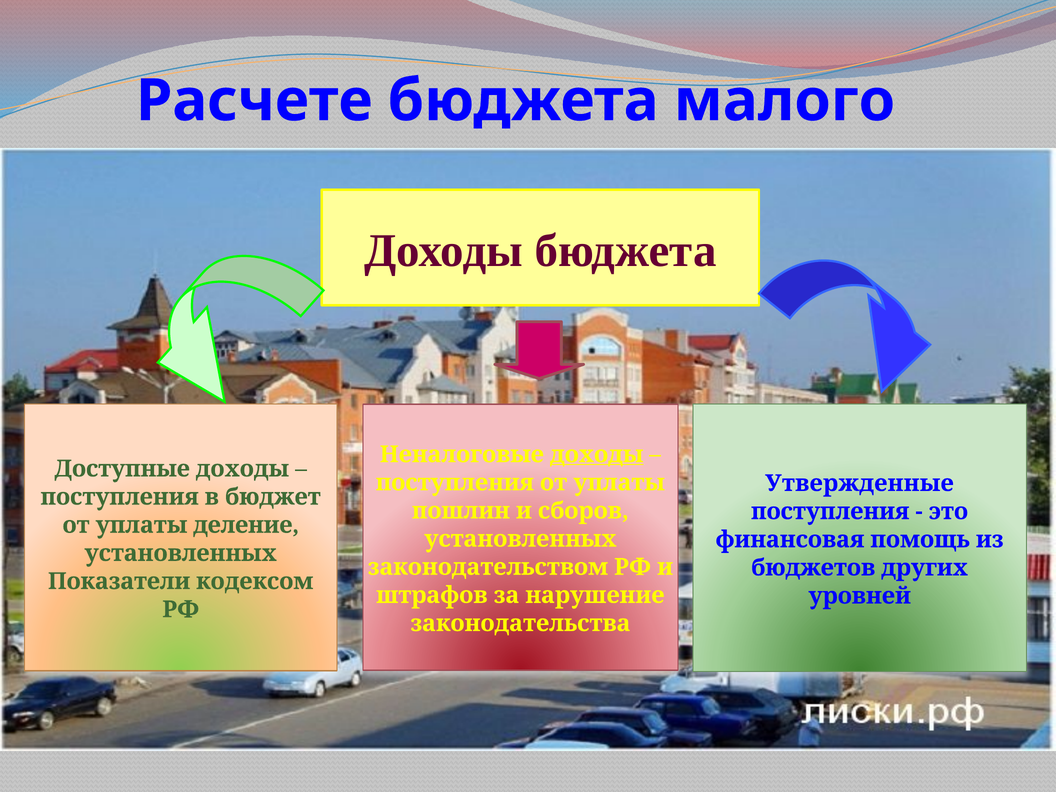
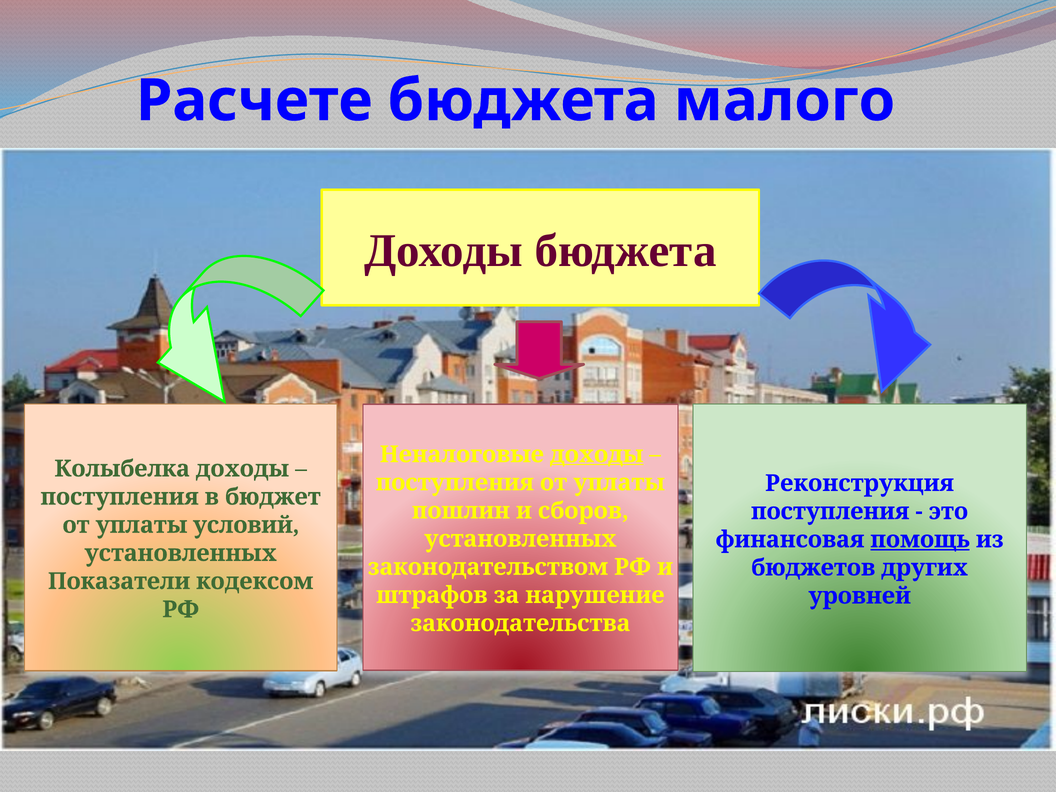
Доступные: Доступные -> Колыбелка (122, 469)
Утвержденные: Утвержденные -> Реконструкция (860, 483)
деление: деление -> условий (246, 525)
помощь underline: none -> present (920, 540)
